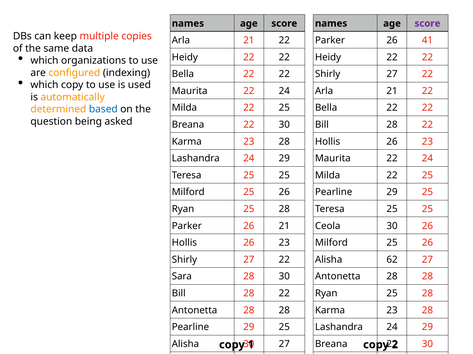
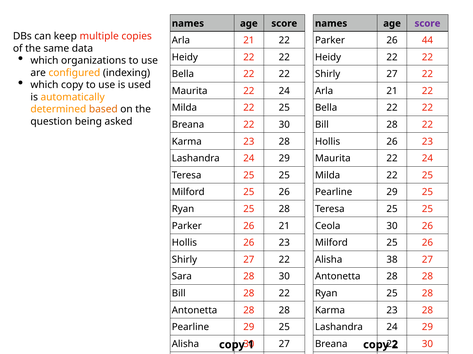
41: 41 -> 44 (427, 40)
based colour: blue -> orange (103, 110)
62: 62 -> 38 (392, 260)
